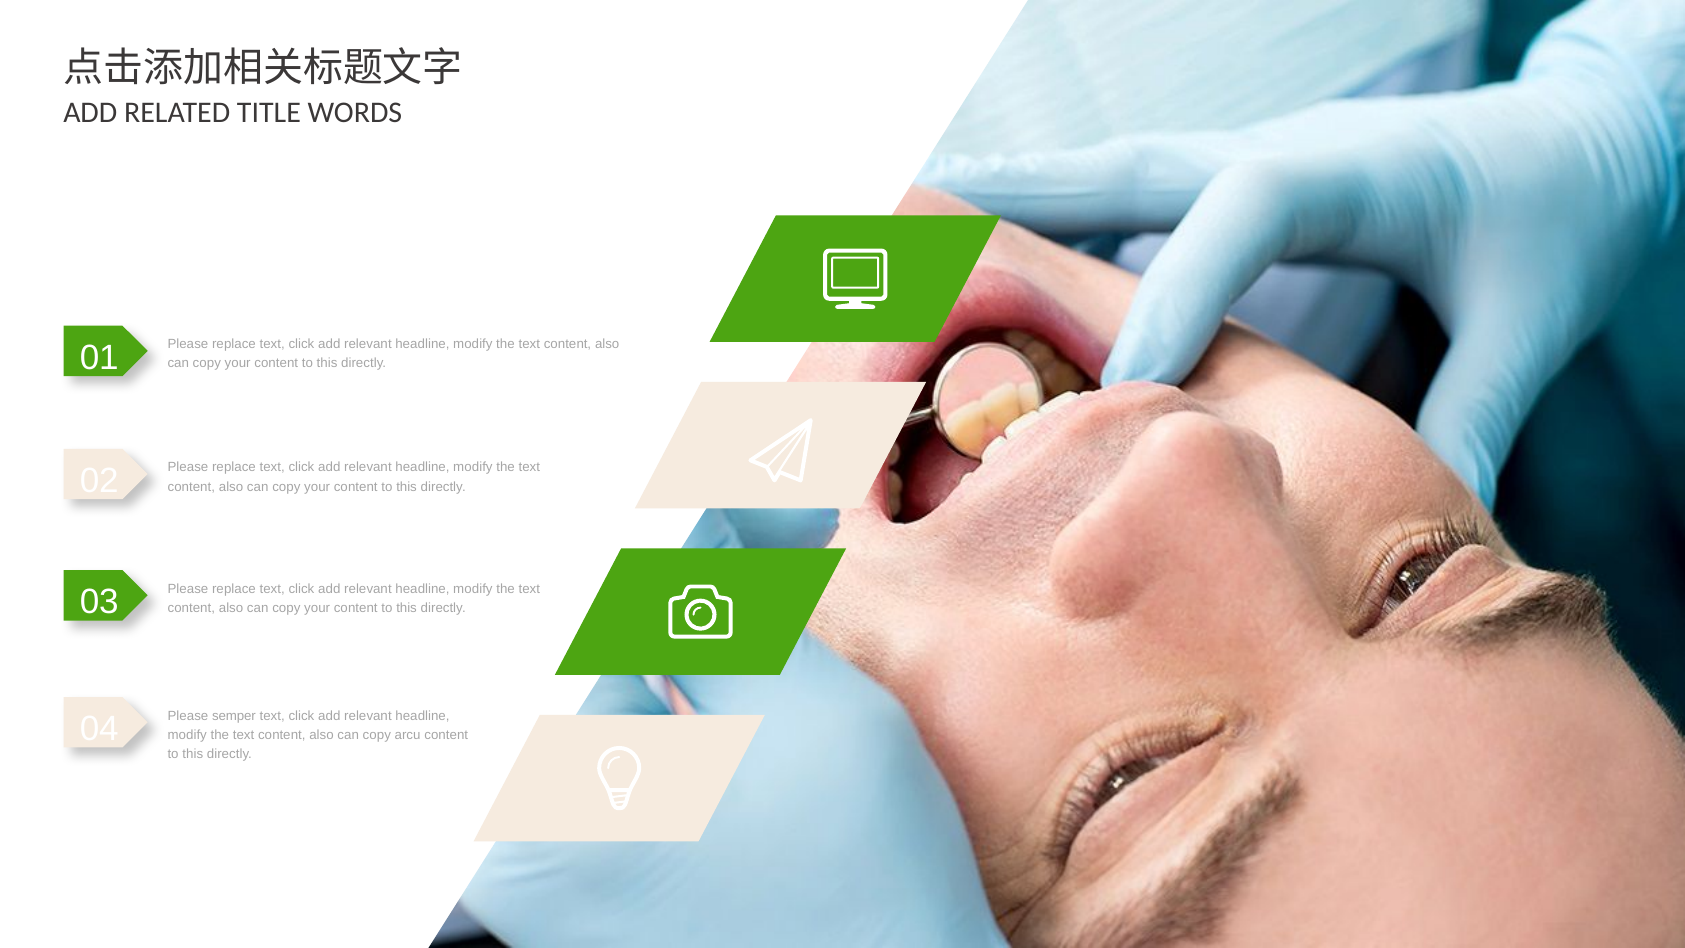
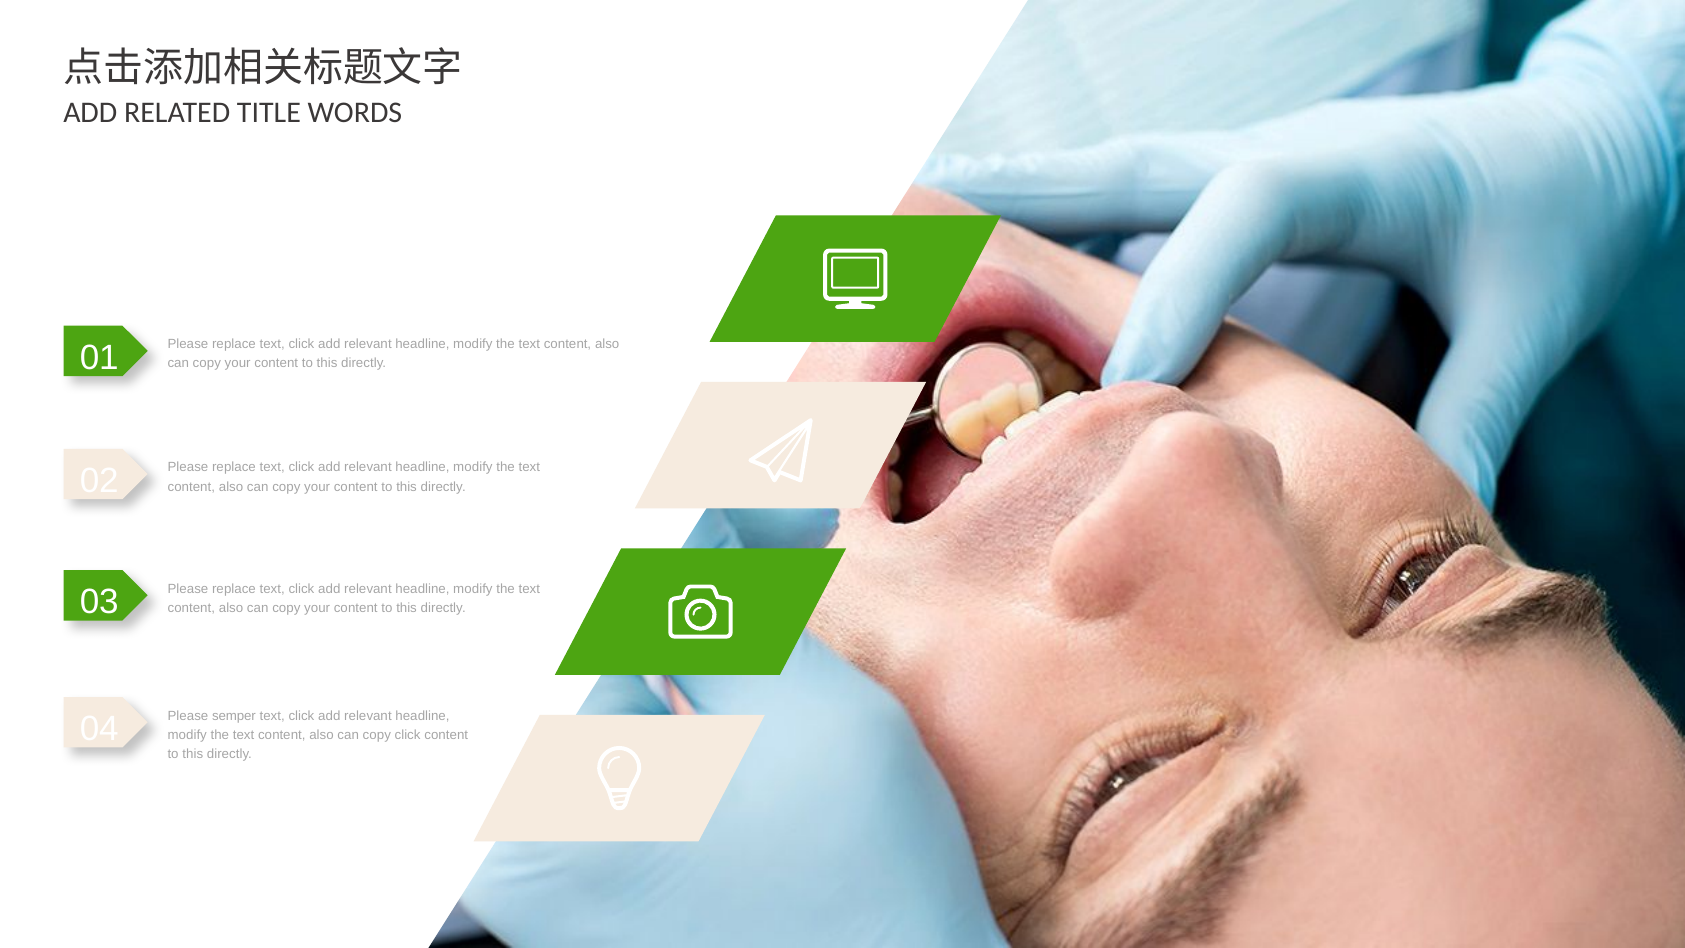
copy arcu: arcu -> click (408, 735)
